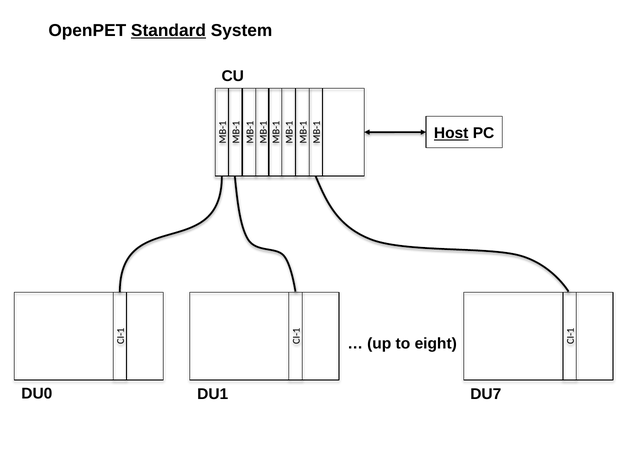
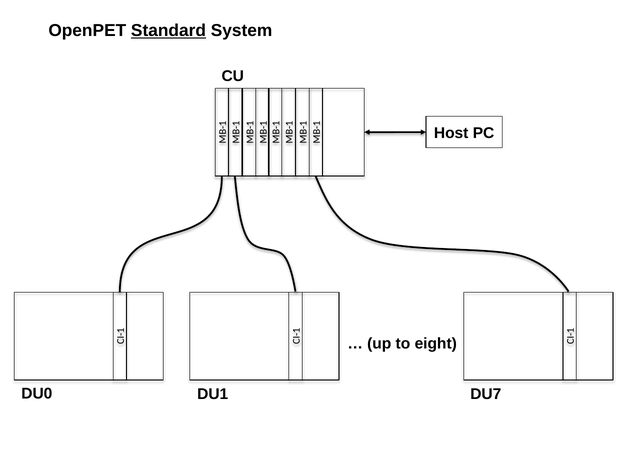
Host underline: present -> none (451, 133)
